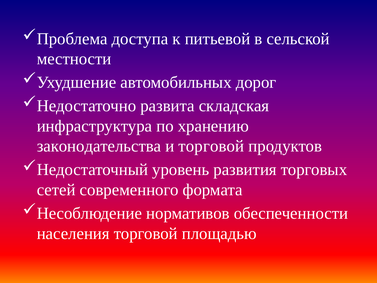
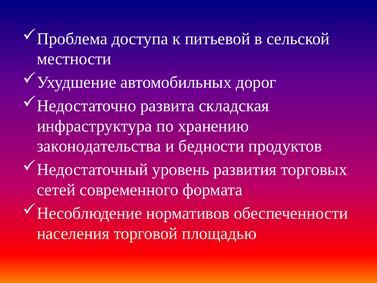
и торговой: торговой -> бедности (211, 146)
